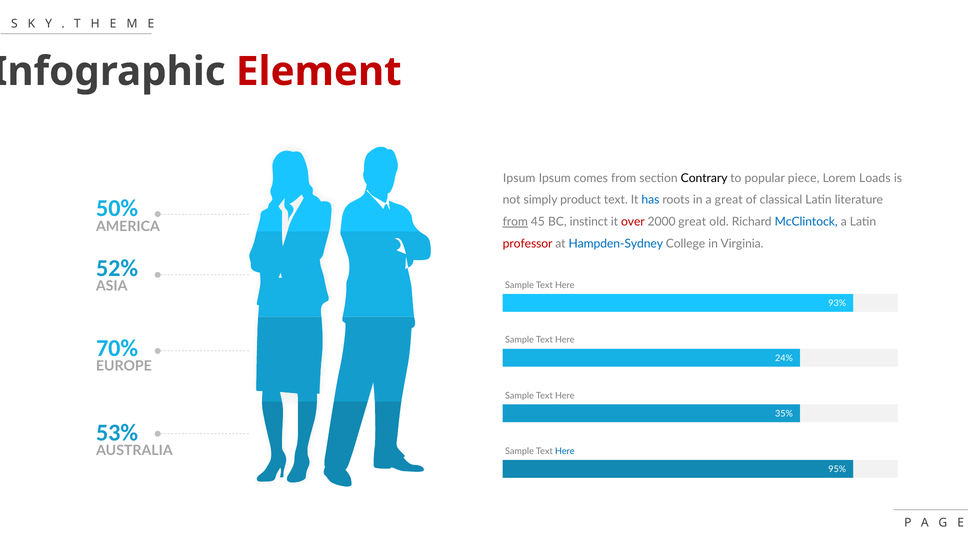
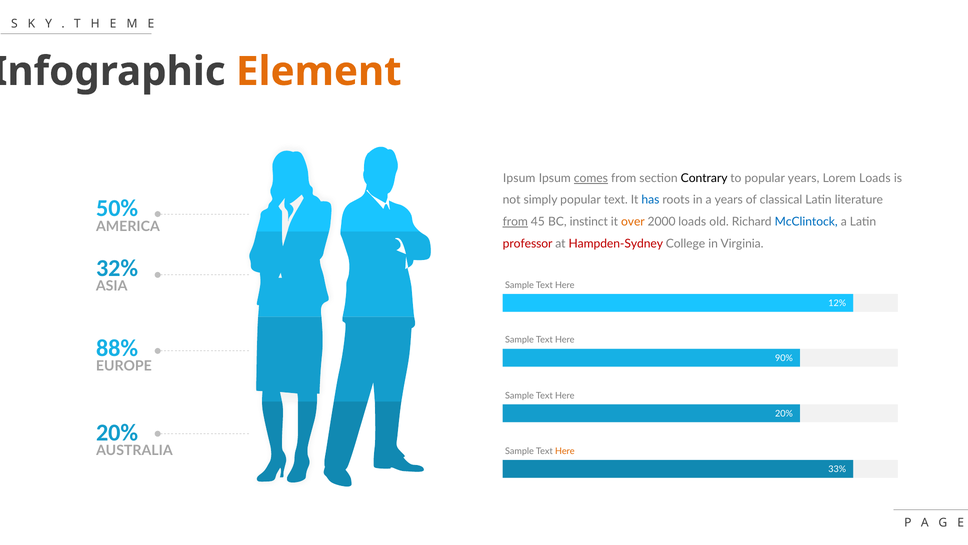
Element colour: red -> orange (319, 72)
comes underline: none -> present (591, 178)
popular piece: piece -> years (804, 178)
simply product: product -> popular (581, 200)
a great: great -> years (729, 200)
over colour: red -> orange (633, 222)
2000 great: great -> loads (692, 222)
Hampden-Sydney colour: blue -> red (616, 243)
52%: 52% -> 32% (117, 268)
93%: 93% -> 12% (837, 303)
70%: 70% -> 88% (117, 348)
24%: 24% -> 90% (784, 358)
35%: 35% -> 20% (784, 414)
53%: 53% -> 20% (117, 432)
Here colour: blue -> orange (565, 451)
95%: 95% -> 33% (837, 469)
